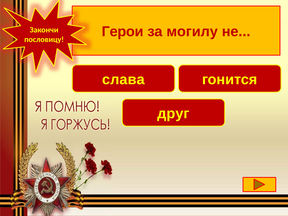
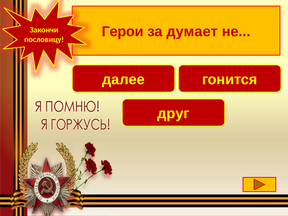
могилу: могилу -> думает (192, 32)
слава: слава -> далее (123, 80)
